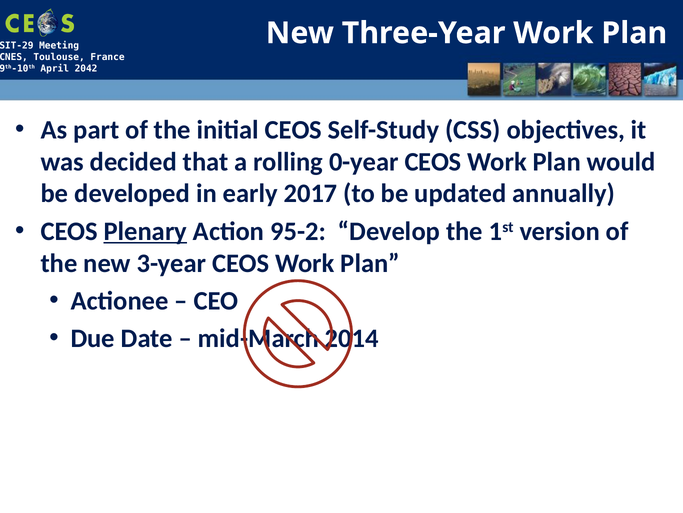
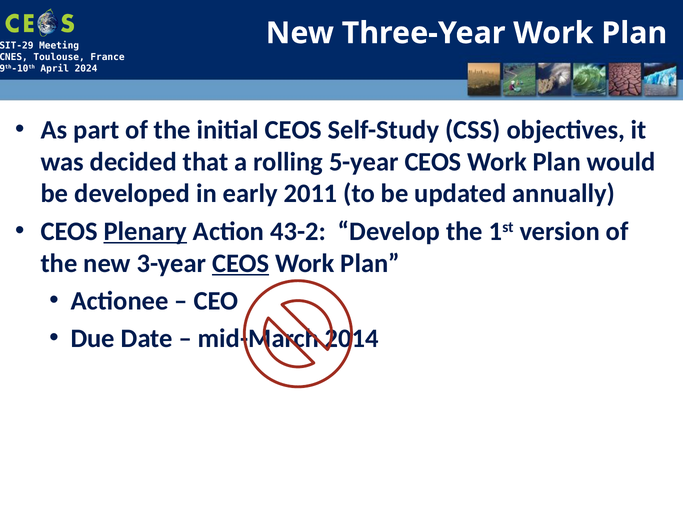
2042: 2042 -> 2024 (86, 69)
0-year: 0-year -> 5-year (364, 162)
2017: 2017 -> 2011 (311, 193)
95-2: 95-2 -> 43-2 (298, 231)
CEOS underline: none -> present (241, 263)
